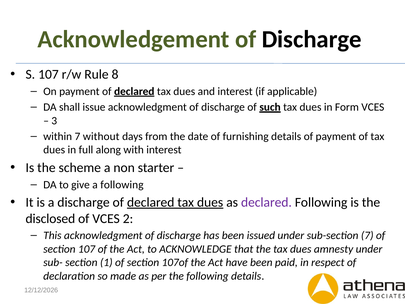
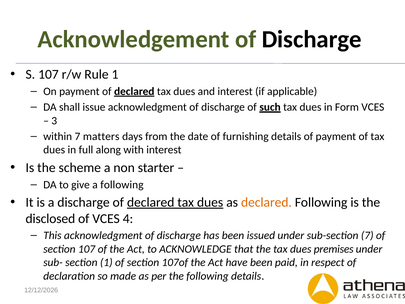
Rule 8: 8 -> 1 (115, 74)
without: without -> matters (101, 136)
declared colour: purple -> orange (266, 202)
2: 2 -> 4 (128, 218)
amnesty: amnesty -> premises (334, 249)
